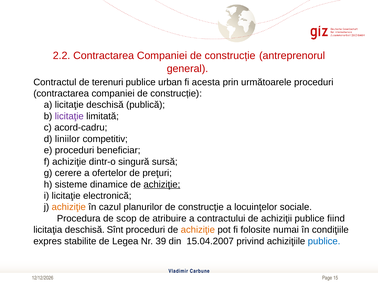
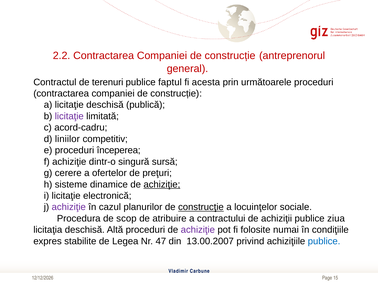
urban: urban -> faptul (170, 82)
beneficiar: beneficiar -> începerea (119, 150)
achiziţie colour: orange -> purple (69, 207)
construcţie underline: none -> present (201, 207)
fiind: fiind -> ziua (336, 218)
Sînt: Sînt -> Altă (115, 229)
achiziţie colour: orange -> purple (198, 229)
39: 39 -> 47 (161, 241)
15.04.2007: 15.04.2007 -> 13.00.2007 (210, 241)
